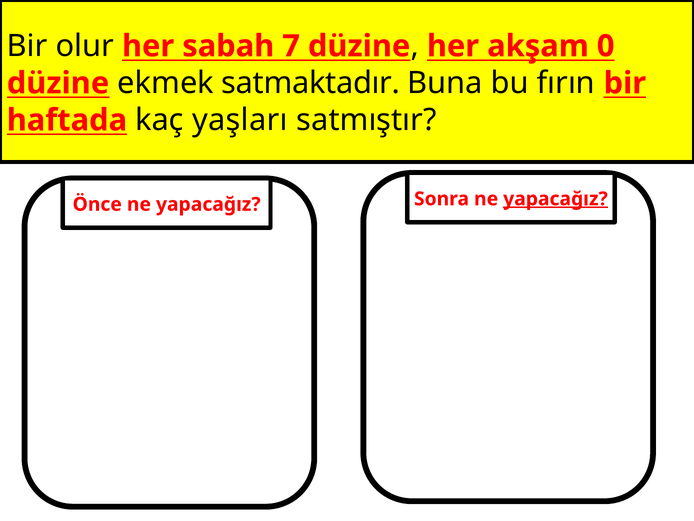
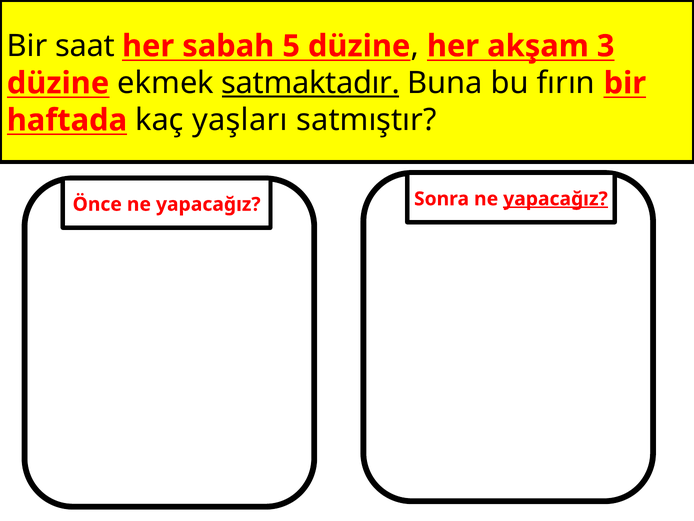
olur: olur -> saat (85, 46)
7: 7 -> 5 (291, 46)
0: 0 -> 3 (606, 46)
satmaktadır underline: none -> present (311, 83)
